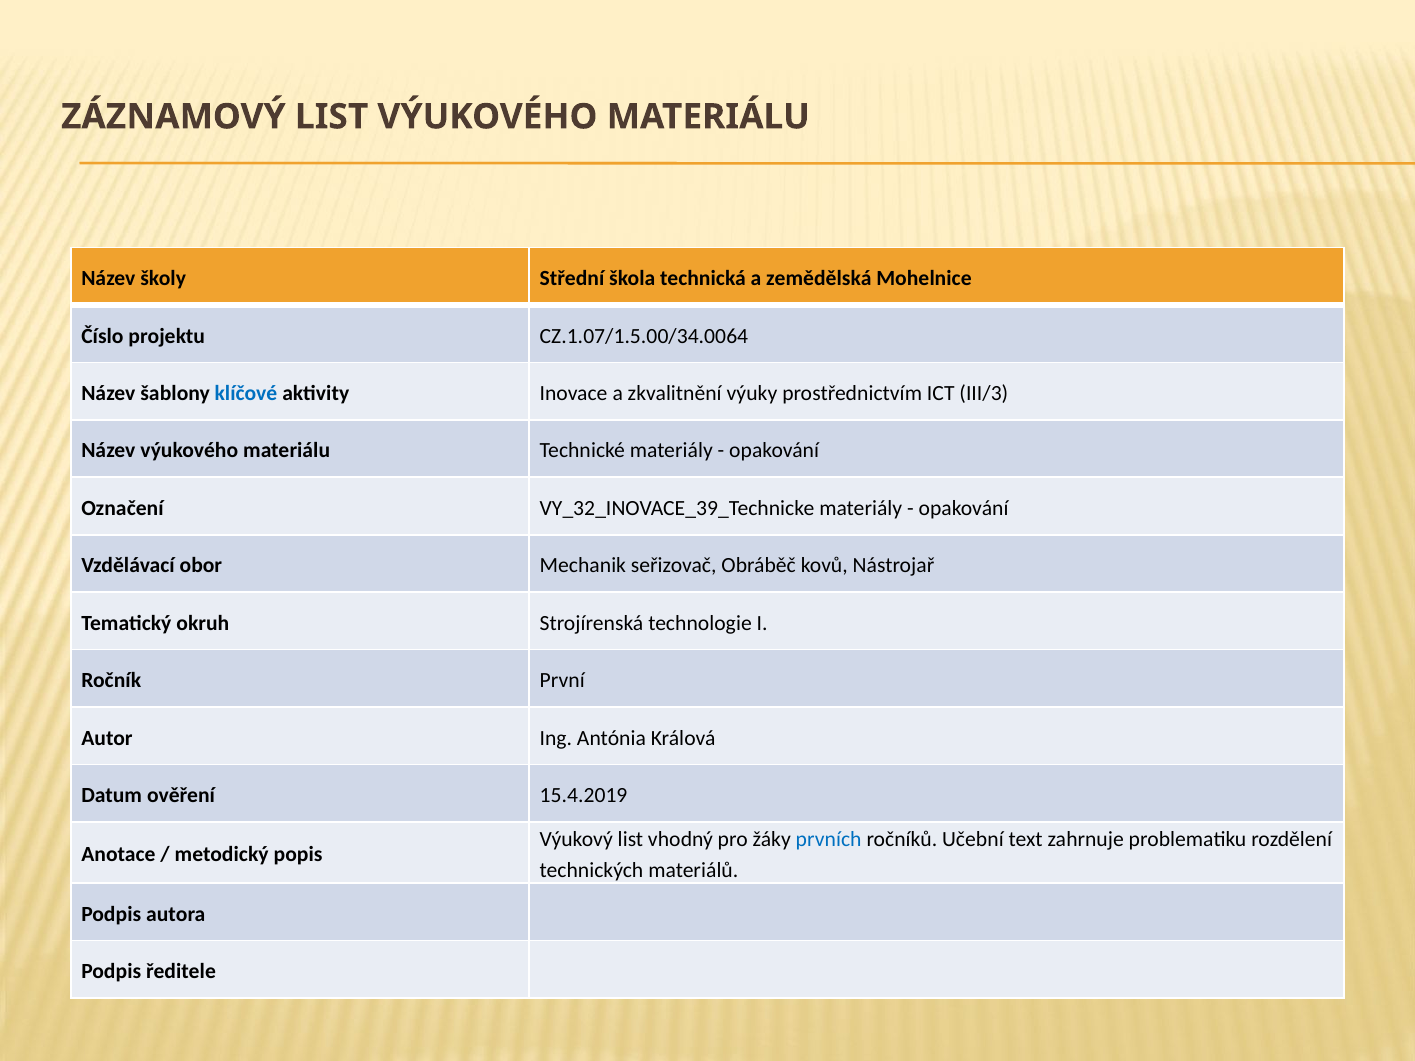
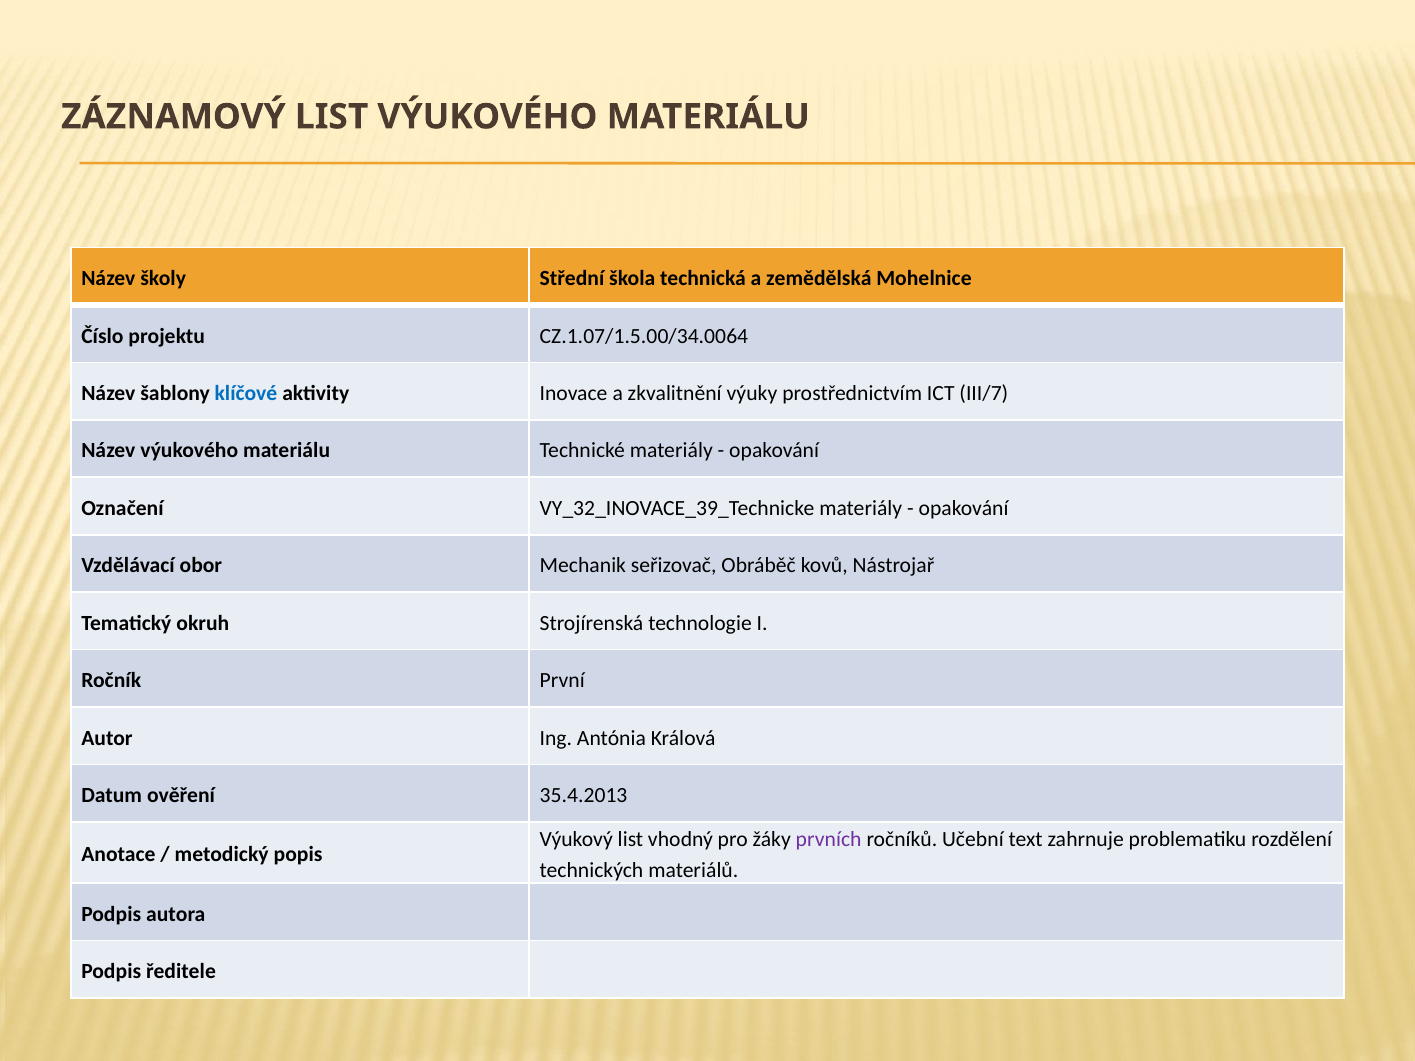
III/3: III/3 -> III/7 (984, 393)
15.4.2019: 15.4.2019 -> 35.4.2013 (584, 796)
prvních colour: blue -> purple (829, 840)
